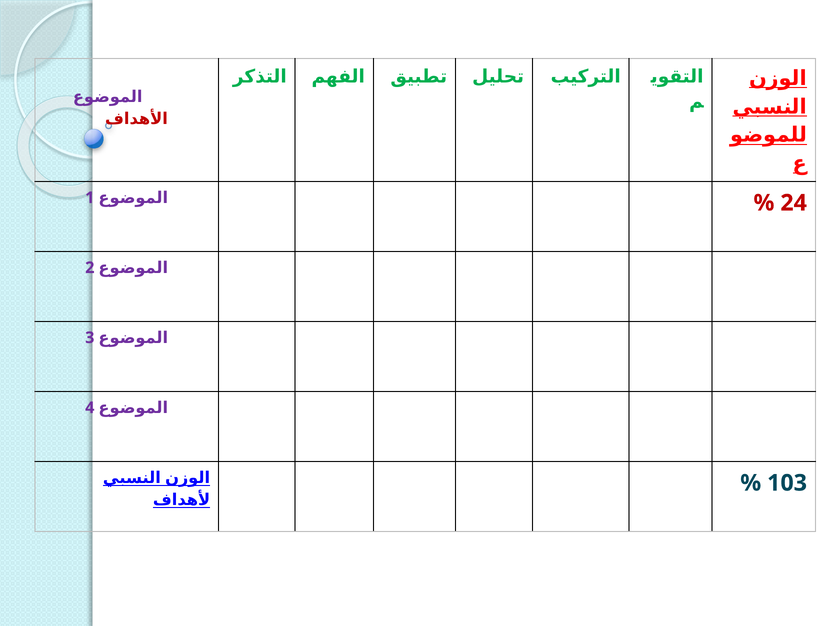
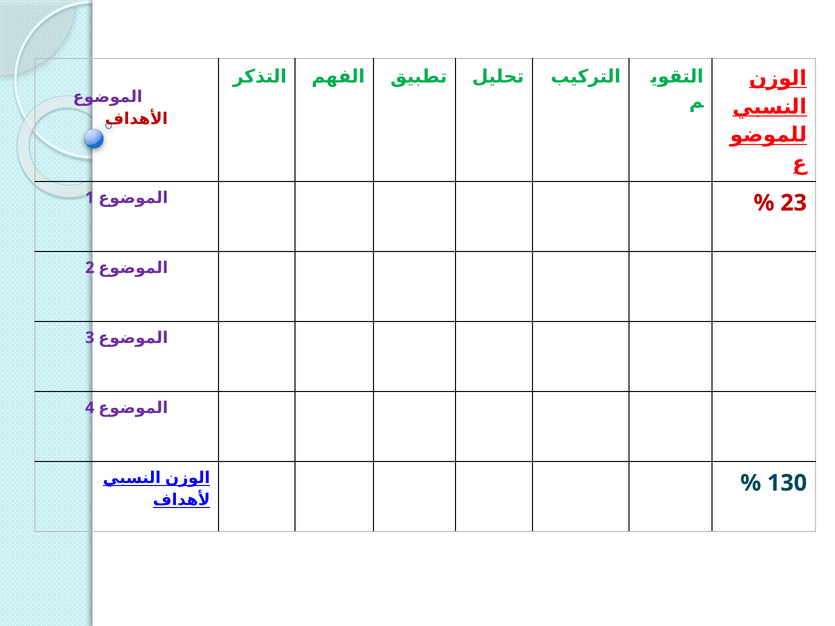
24: 24 -> 23 (794, 203)
103: 103 -> 130 (787, 483)
